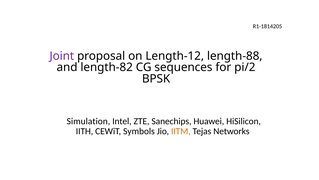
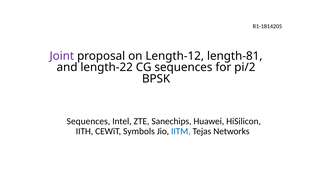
length-88: length-88 -> length-81 (235, 56)
length-82: length-82 -> length-22 (107, 67)
Simulation: Simulation -> Sequences (88, 121)
IITM colour: orange -> blue (181, 131)
